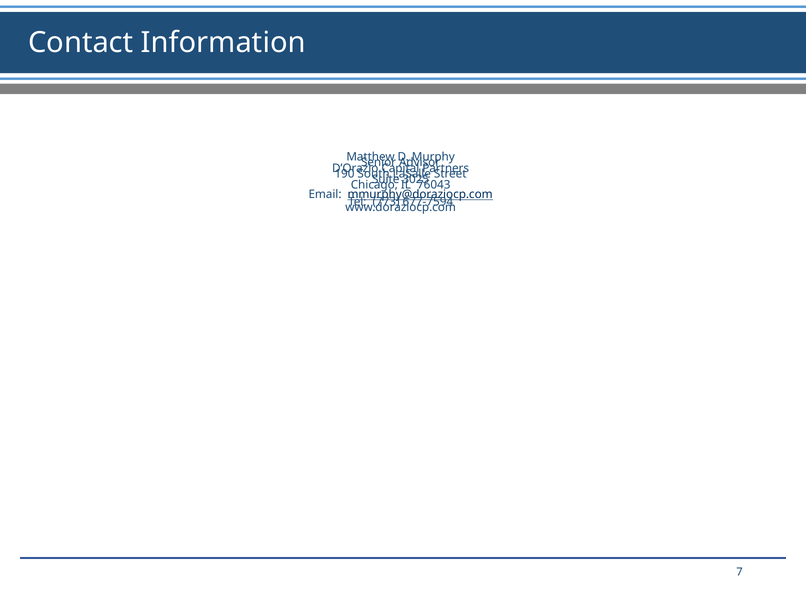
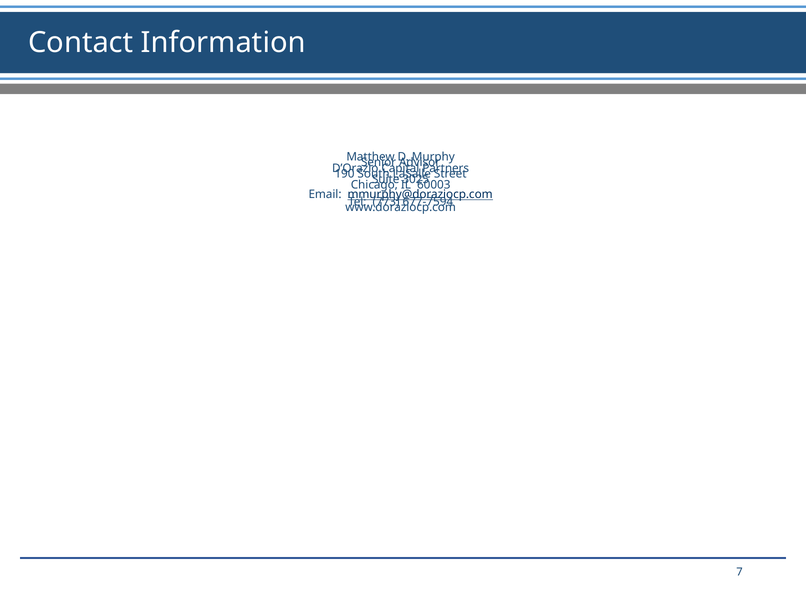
76043: 76043 -> 60003 (434, 185)
